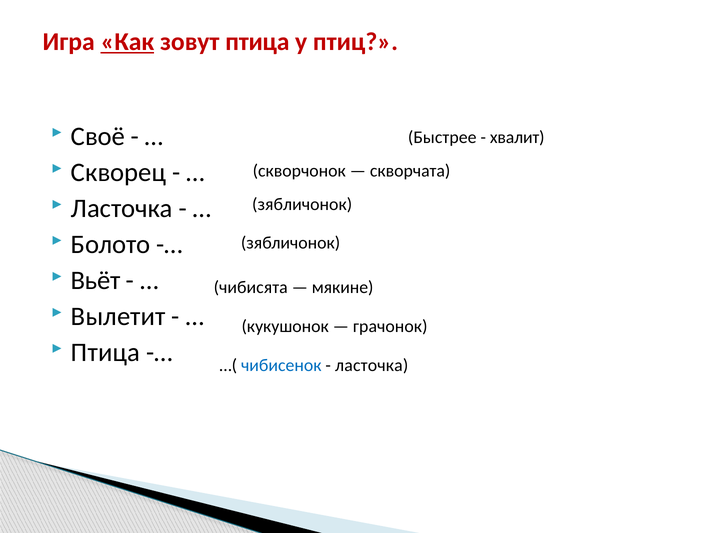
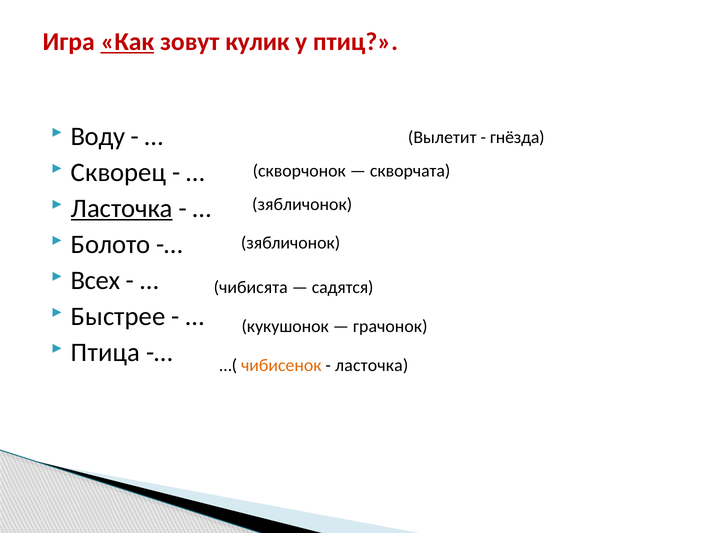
зовут птица: птица -> кулик (257, 42)
Своё: Своё -> Воду (98, 137)
Быстрее: Быстрее -> Вылетит (442, 138)
хвалит: хвалит -> гнёзда (517, 138)
Ласточка underline: none -> present (122, 209)
Вьёт: Вьёт -> Всех (95, 280)
мякине: мякине -> садятся (343, 288)
Вылетит: Вылетит -> Быстрее (118, 316)
чибисенок colour: blue -> orange (281, 365)
